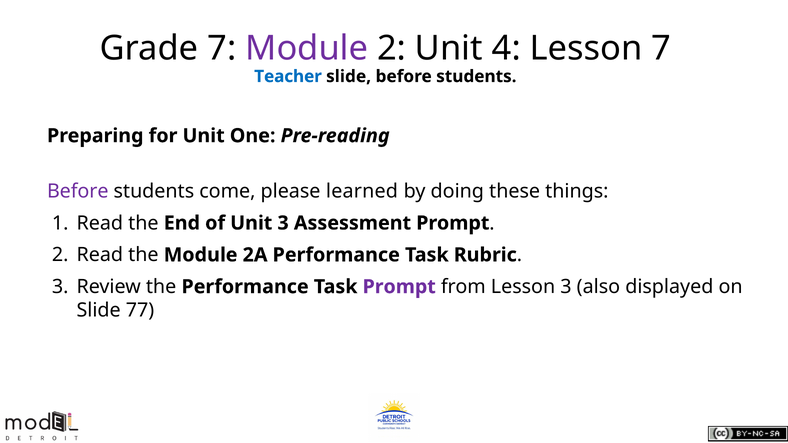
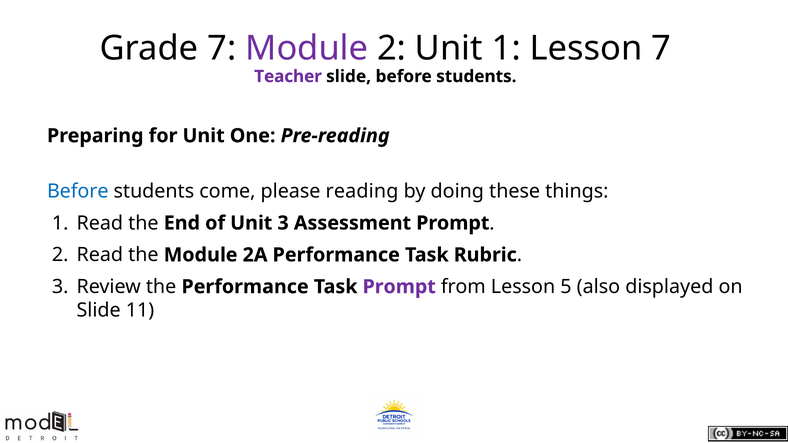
Unit 4: 4 -> 1 (506, 48)
Teacher colour: blue -> purple (288, 76)
Before colour: purple -> blue (78, 191)
learned: learned -> reading (362, 191)
Lesson 3: 3 -> 5 (566, 287)
77: 77 -> 11 (140, 311)
